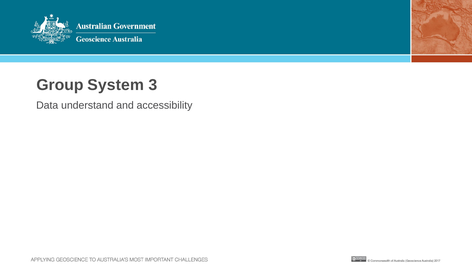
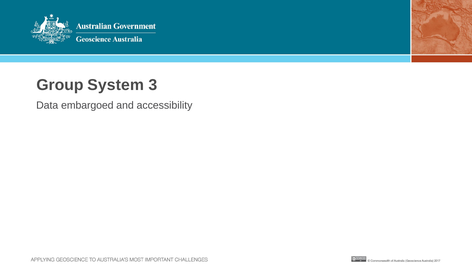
understand: understand -> embargoed (87, 106)
